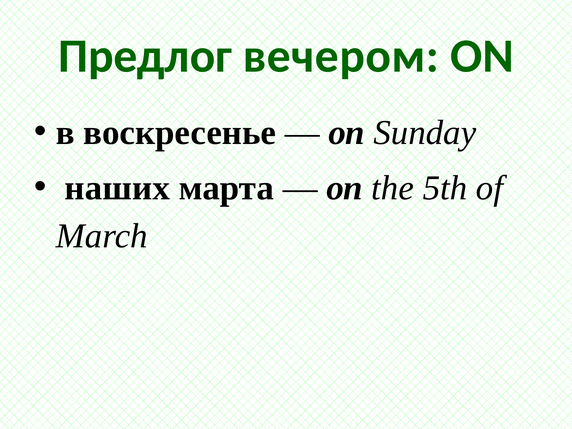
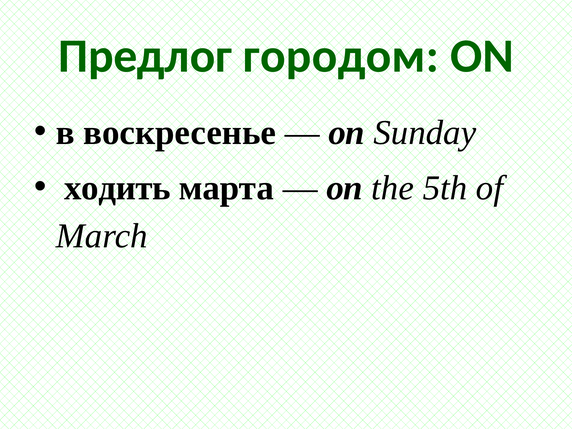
вечером: вечером -> городом (341, 56)
наших: наших -> ходить (117, 188)
